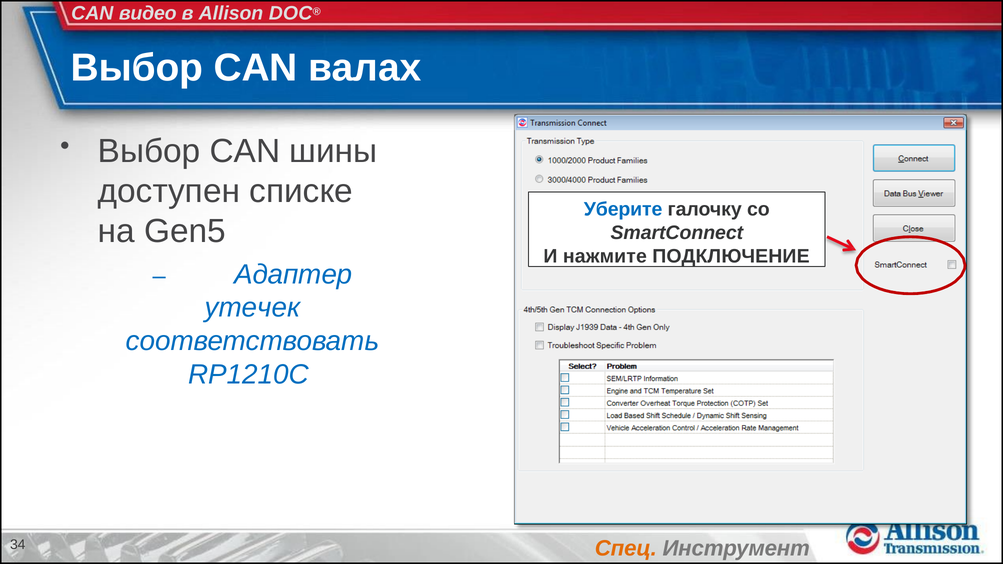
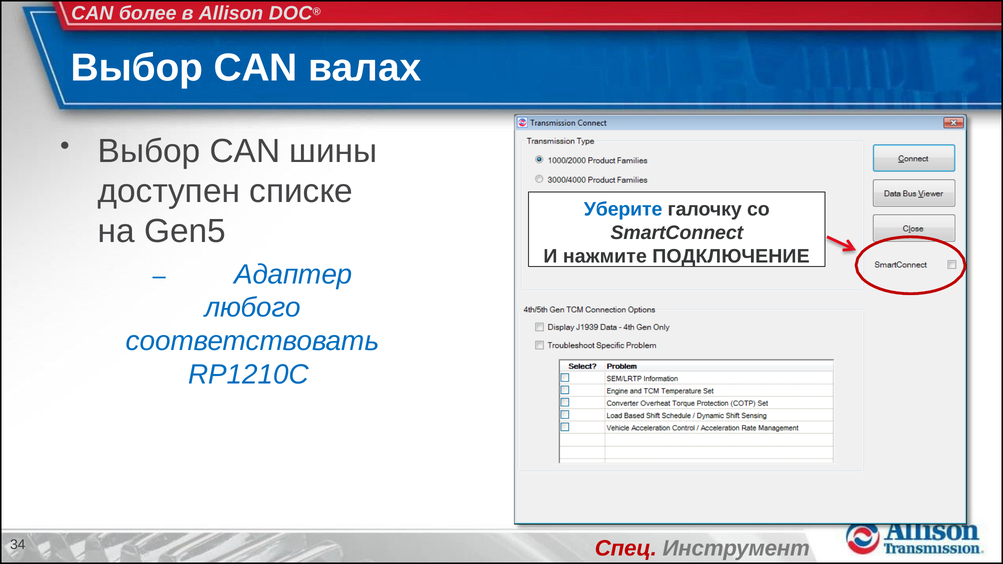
видео: видео -> более (148, 13)
утечек: утечек -> любого (253, 308)
Спец colour: orange -> red (626, 549)
